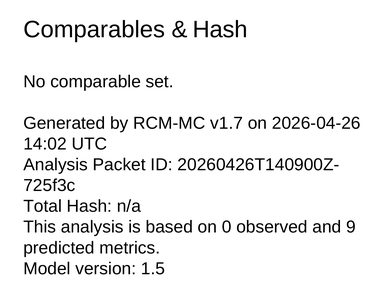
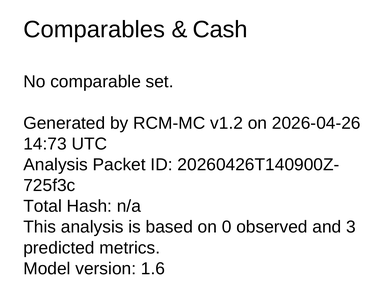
Hash: Hash -> Cash (220, 30)
v1.7: v1.7 -> v1.2 (227, 123)
14:02: 14:02 -> 14:73 (45, 144)
9: 9 -> 3 (351, 227)
1.5: 1.5 -> 1.6 (153, 269)
